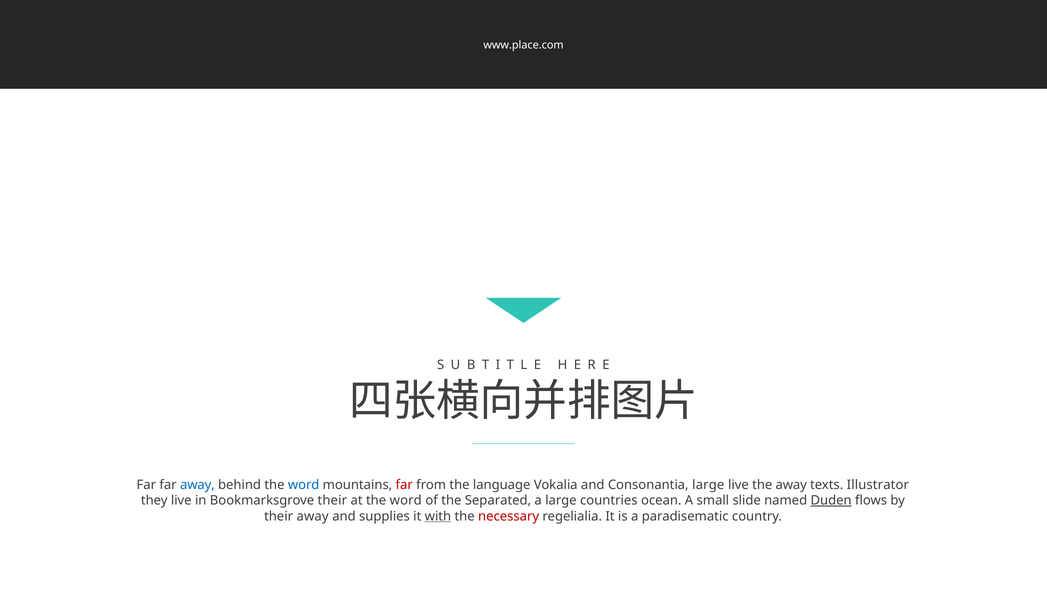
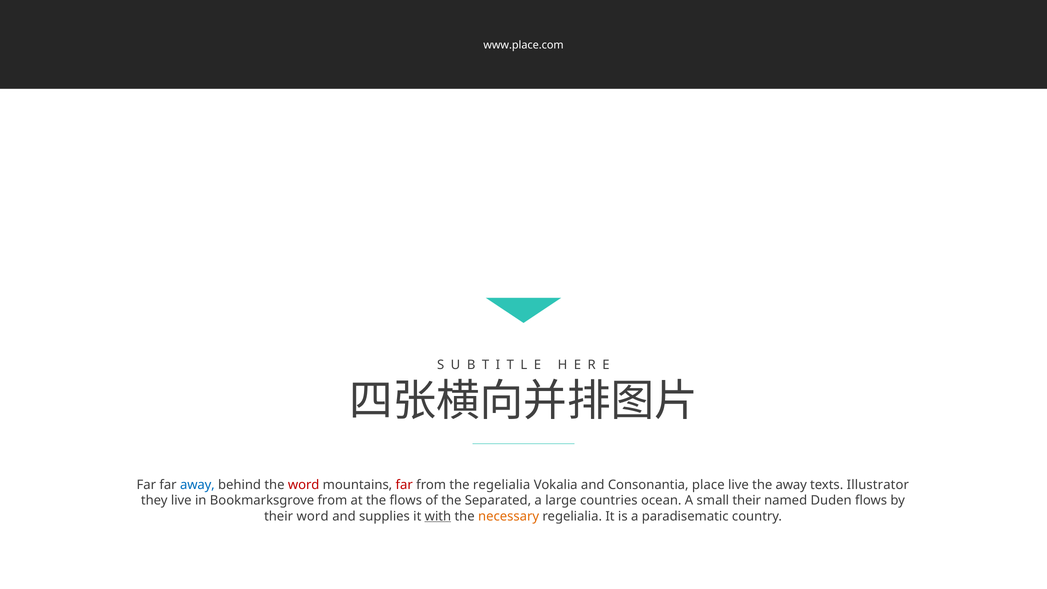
word colour: blue -> red (304, 485)
the language: language -> regelialia (502, 485)
Consonantia large: large -> place (708, 485)
Bookmarksgrove their: their -> from (332, 500)
at the word: word -> flows (406, 500)
small slide: slide -> their (747, 500)
Duden underline: present -> none (831, 500)
their away: away -> word (313, 516)
necessary colour: red -> orange (509, 516)
